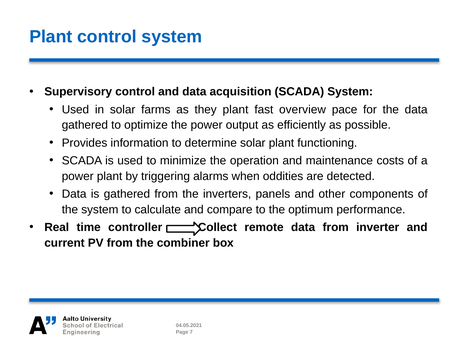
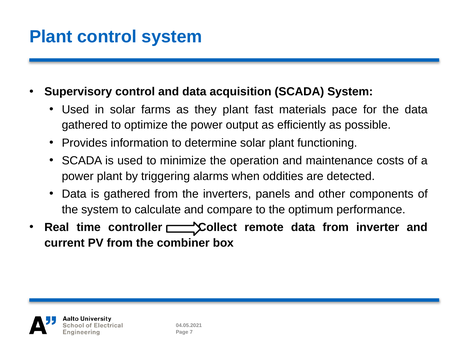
overview: overview -> materials (303, 110)
